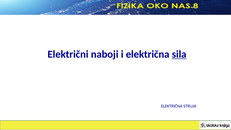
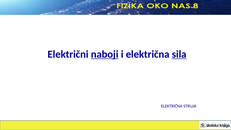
naboji underline: none -> present (105, 54)
